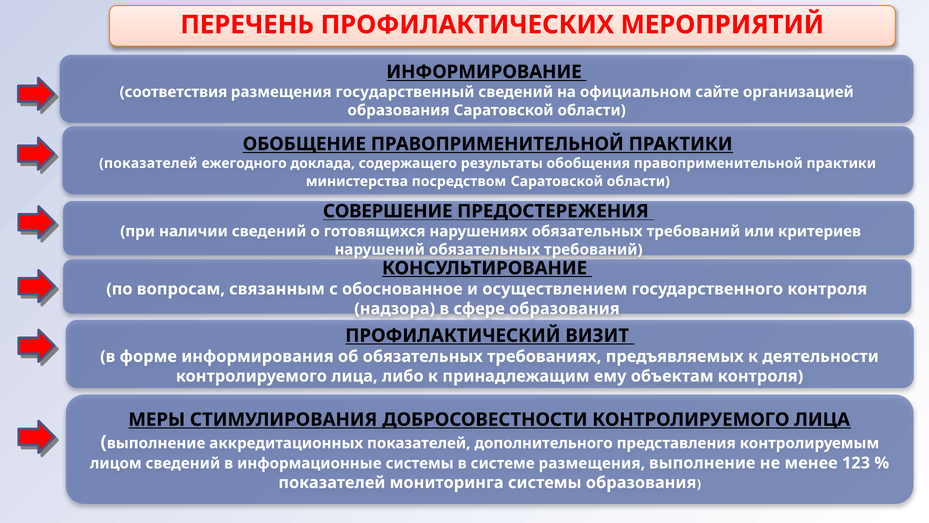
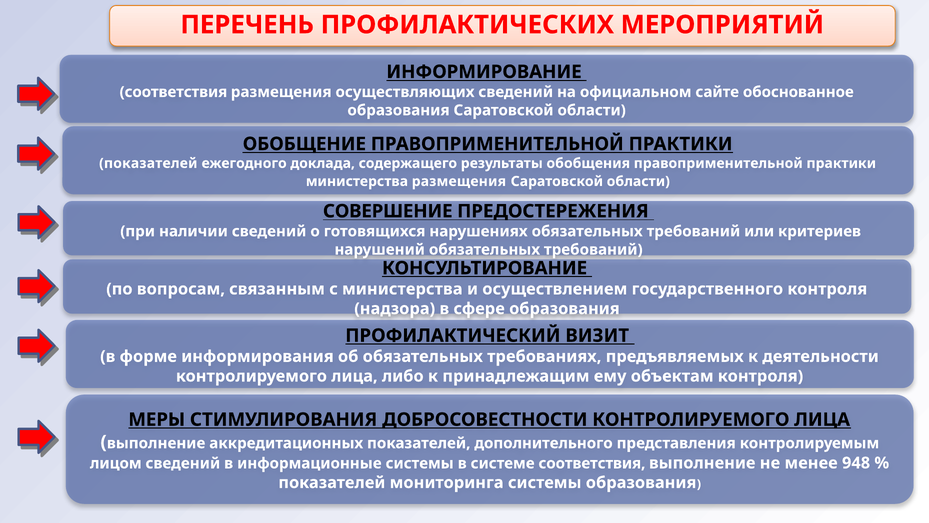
государственный: государственный -> осуществляющих (405, 92)
организацией: организацией -> обоснованное (798, 92)
министерства посредством: посредством -> размещения (459, 181)
с обоснованное: обоснованное -> министерства (402, 289)
системе размещения: размещения -> соответствия (592, 463)
123: 123 -> 948 (856, 463)
